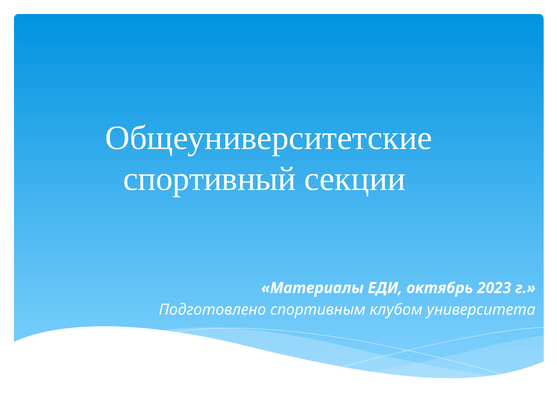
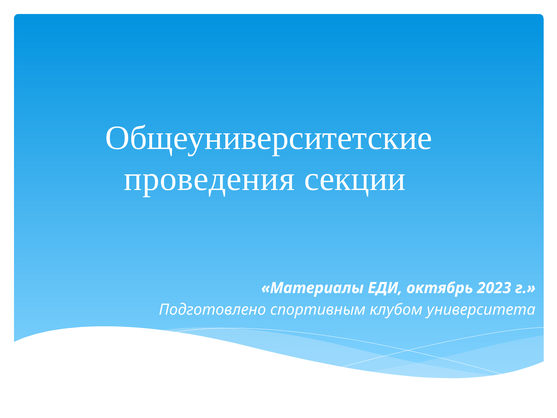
спортивный: спортивный -> проведения (209, 179)
